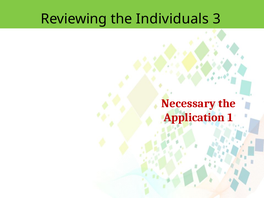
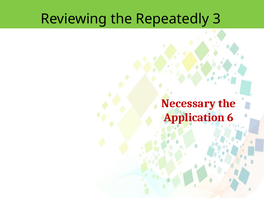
Individuals: Individuals -> Repeatedly (172, 19)
1: 1 -> 6 (230, 117)
